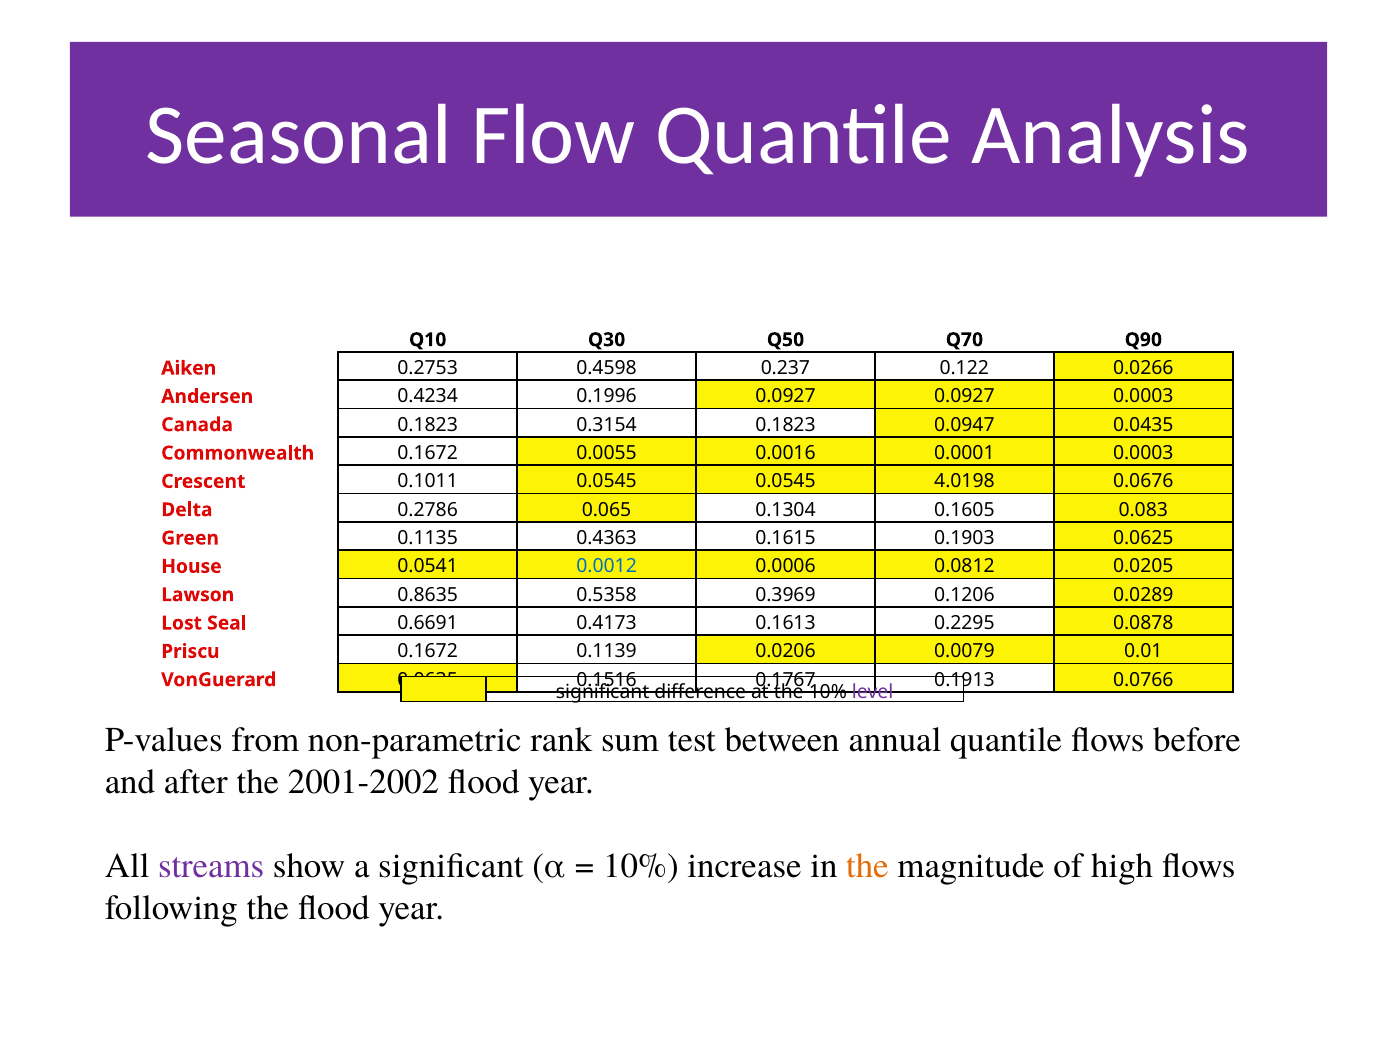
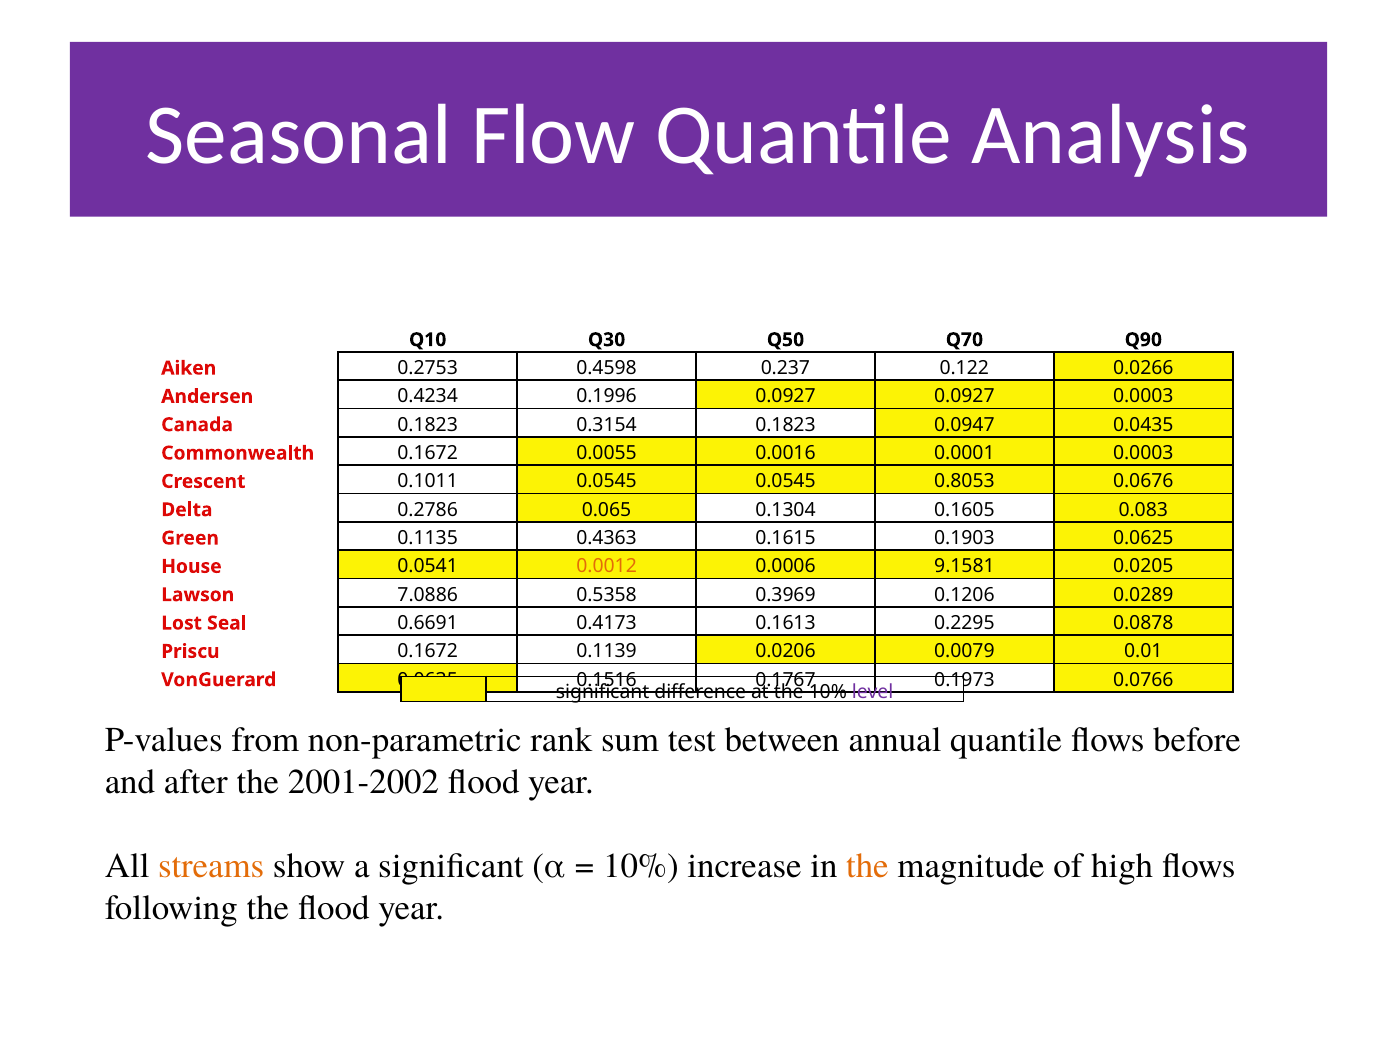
4.0198: 4.0198 -> 0.8053 (964, 481)
0.0012 colour: blue -> orange (607, 566)
0.0812: 0.0812 -> 9.1581 (964, 566)
0.8635: 0.8635 -> 7.0886 (428, 595)
0.1913: 0.1913 -> 0.1973 (964, 680)
streams colour: purple -> orange (211, 866)
